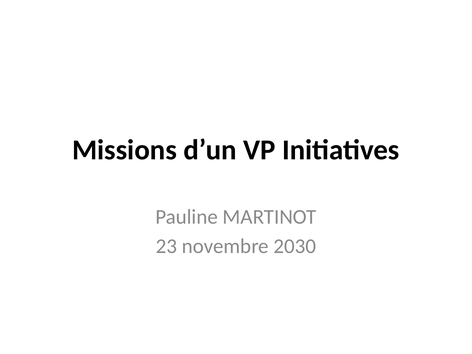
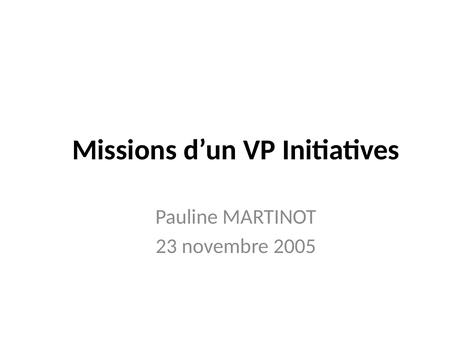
2030: 2030 -> 2005 (295, 246)
